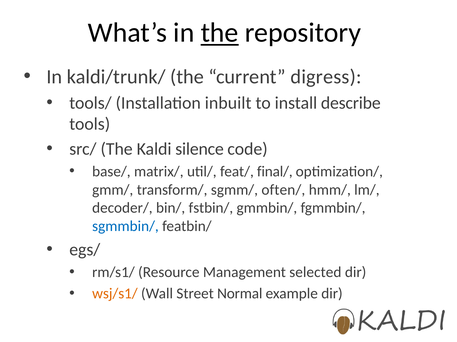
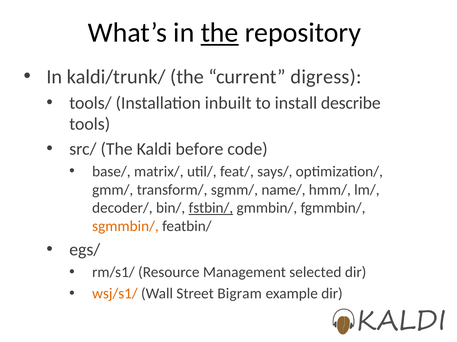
silence: silence -> before (199, 149)
final/: final/ -> says/ (275, 172)
often/: often/ -> name/ (283, 190)
fstbin/ underline: none -> present (211, 208)
sgmmbin/ colour: blue -> orange (125, 227)
Normal: Normal -> Bigram (240, 294)
